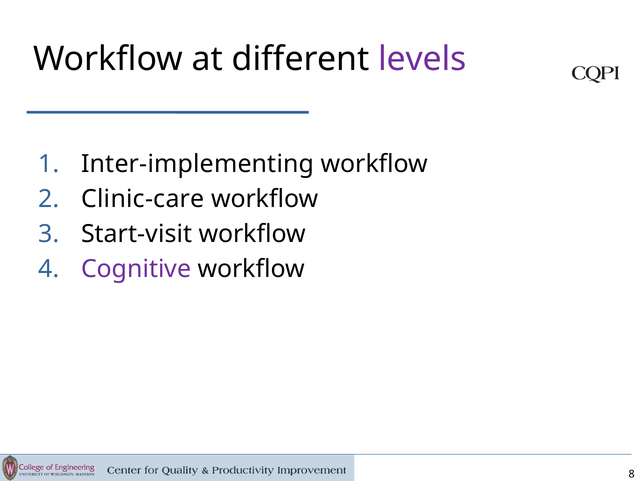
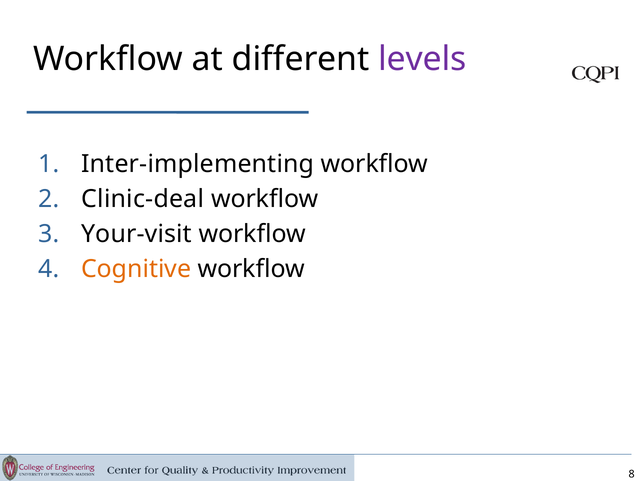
Clinic-care: Clinic-care -> Clinic-deal (143, 199)
Start-visit: Start-visit -> Your-visit (137, 234)
Cognitive colour: purple -> orange (136, 269)
